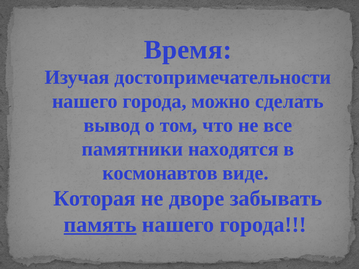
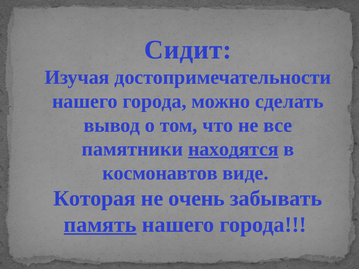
Время: Время -> Сидит (188, 50)
находятся underline: none -> present (233, 149)
дворе: дворе -> очень (197, 198)
